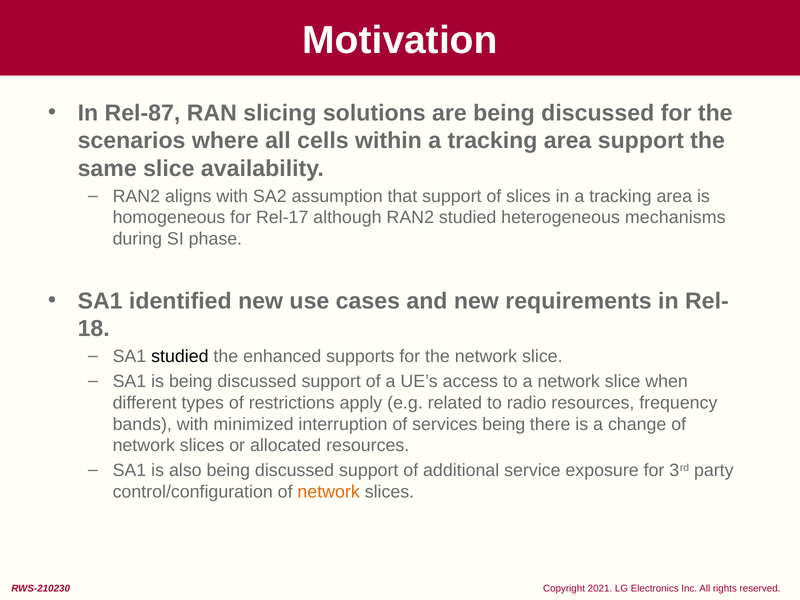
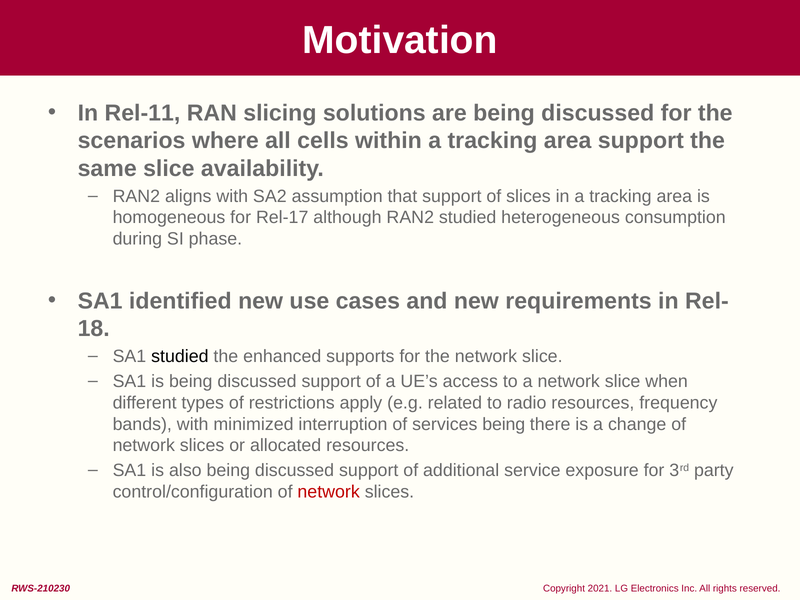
Rel-87: Rel-87 -> Rel-11 (142, 113)
mechanisms: mechanisms -> consumption (675, 218)
network colour: orange -> red (329, 492)
